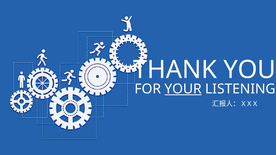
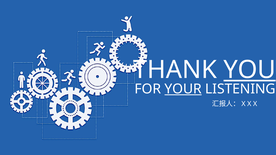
YOU underline: none -> present (250, 70)
